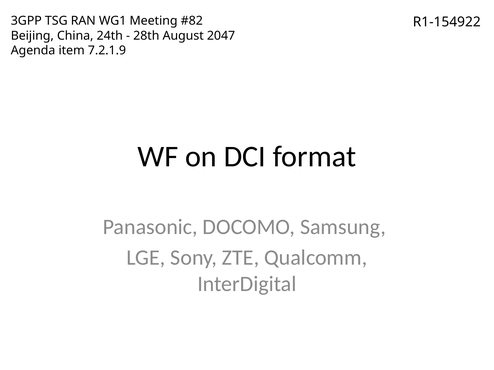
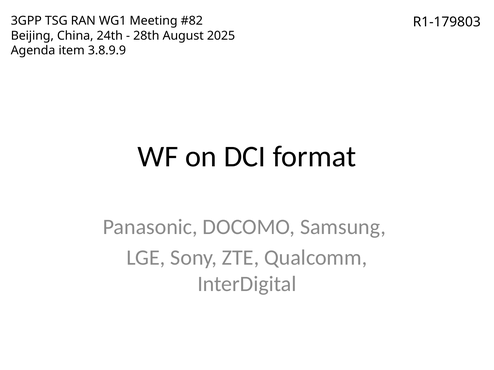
R1-154922: R1-154922 -> R1-179803 (447, 22)
2047: 2047 -> 2025 (221, 36)
7.2.1.9: 7.2.1.9 -> 3.8.9.9 (107, 51)
